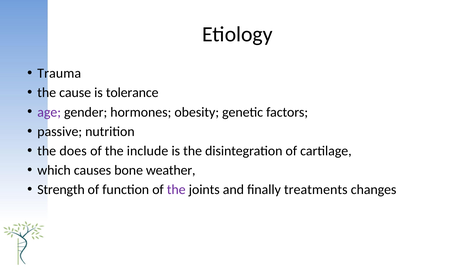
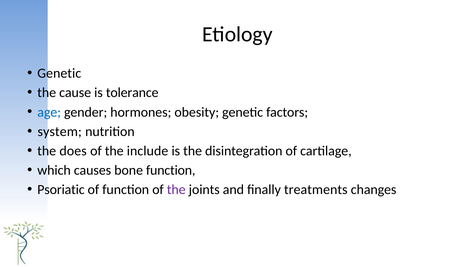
Trauma: Trauma -> Genetic (59, 73)
age colour: purple -> blue (49, 112)
passive: passive -> system (60, 132)
bone weather: weather -> function (171, 170)
Strength: Strength -> Psoriatic (61, 190)
